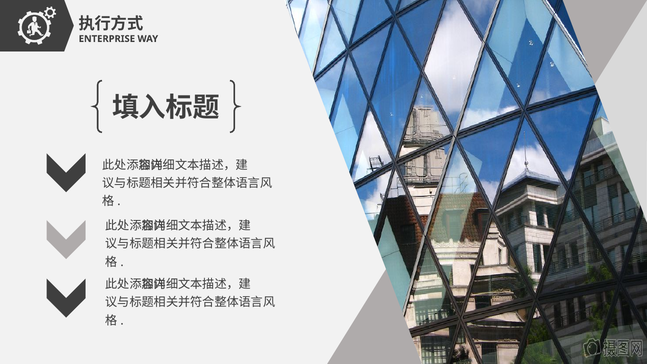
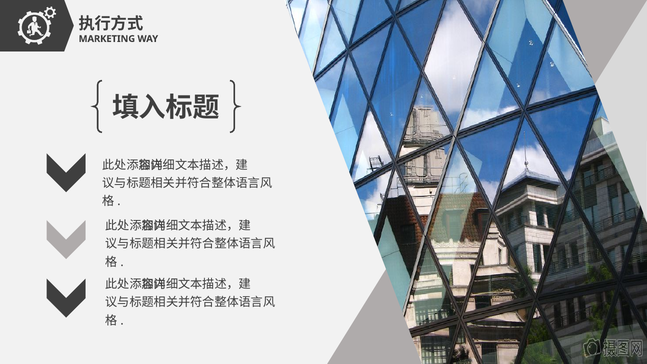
ENTERPRISE: ENTERPRISE -> MARKETING (107, 39)
